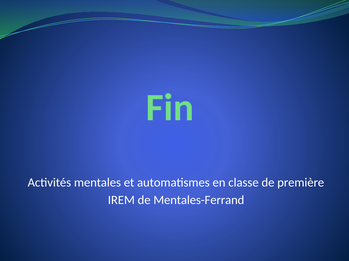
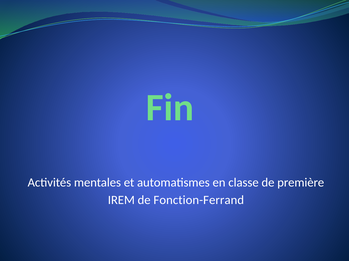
Mentales-Ferrand: Mentales-Ferrand -> Fonction-Ferrand (199, 201)
